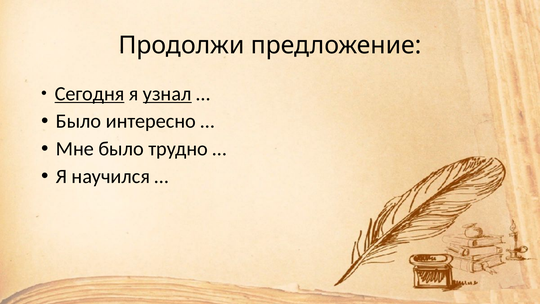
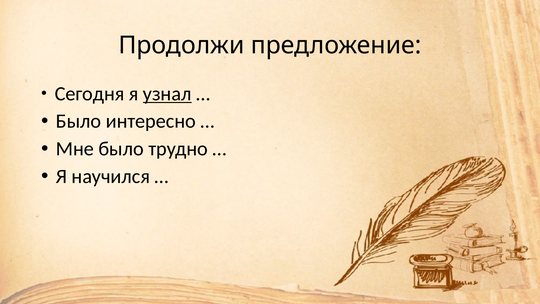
Сегодня underline: present -> none (90, 94)
